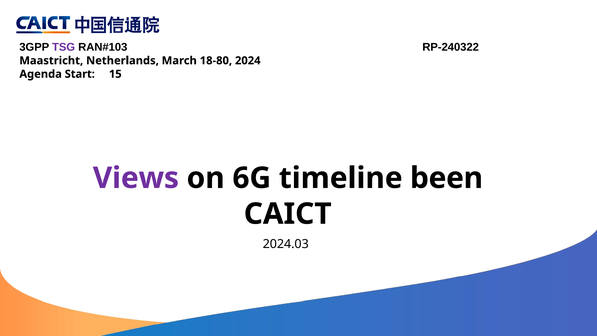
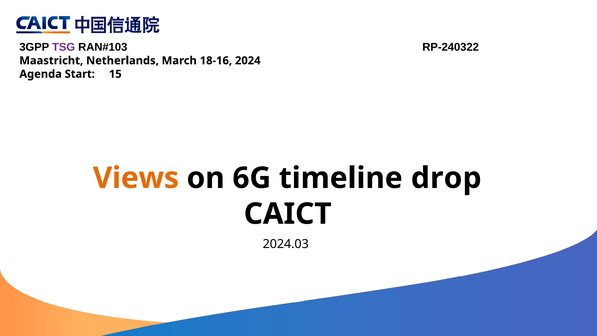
18-80: 18-80 -> 18-16 (216, 61)
Views colour: purple -> orange (136, 178)
been: been -> drop (446, 178)
